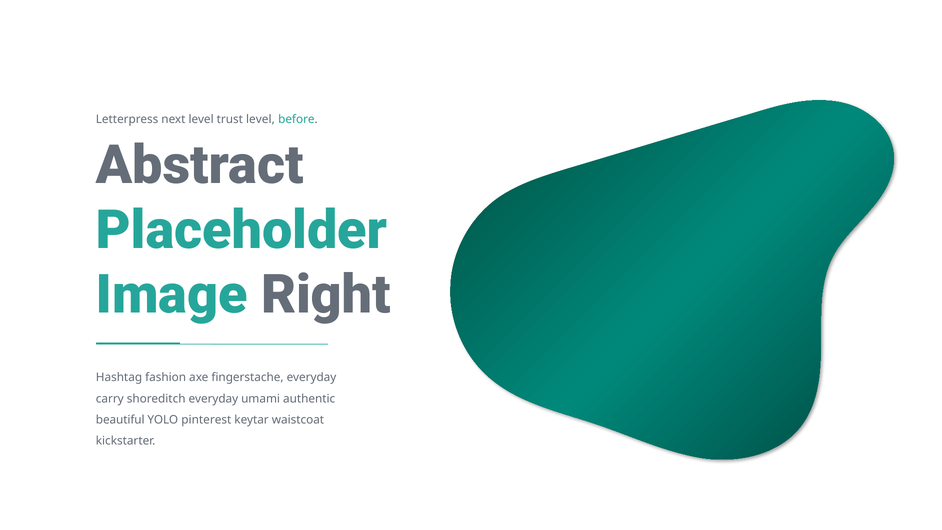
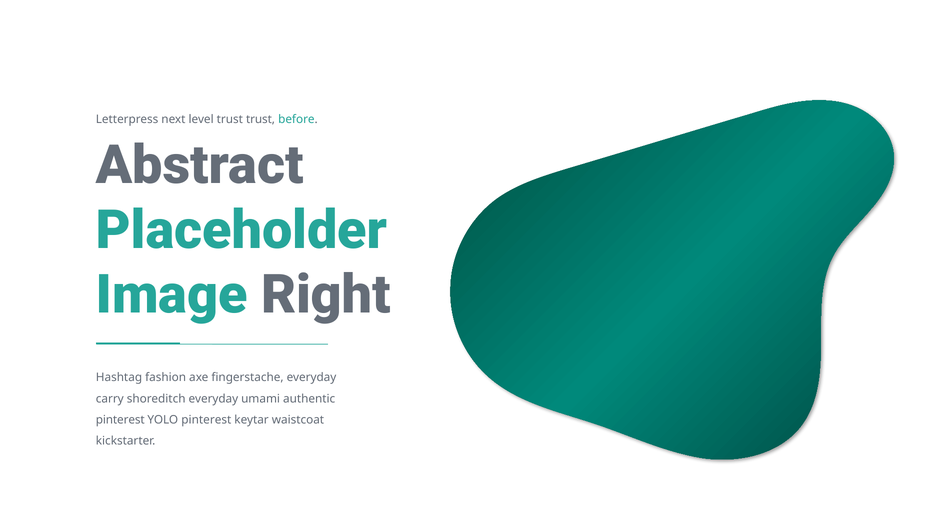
trust level: level -> trust (260, 119)
beautiful: beautiful -> pinterest (120, 420)
